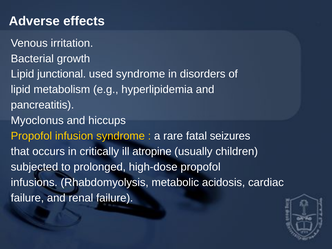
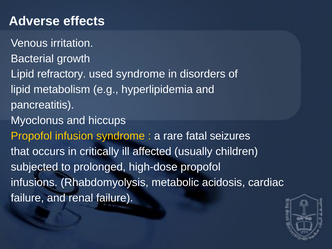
junctional: junctional -> refractory (62, 74)
atropine: atropine -> affected (152, 152)
